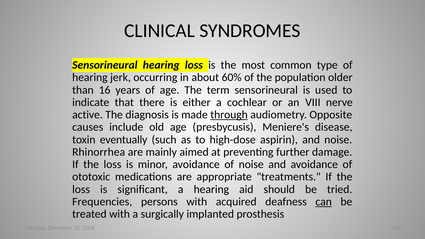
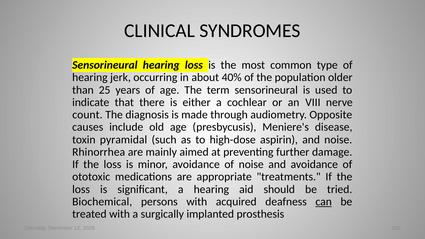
60%: 60% -> 40% (232, 78)
16: 16 -> 25 (105, 90)
active: active -> count (87, 115)
through underline: present -> none (229, 115)
eventually: eventually -> pyramidal (124, 140)
Frequencies: Frequencies -> Biochemical (102, 202)
